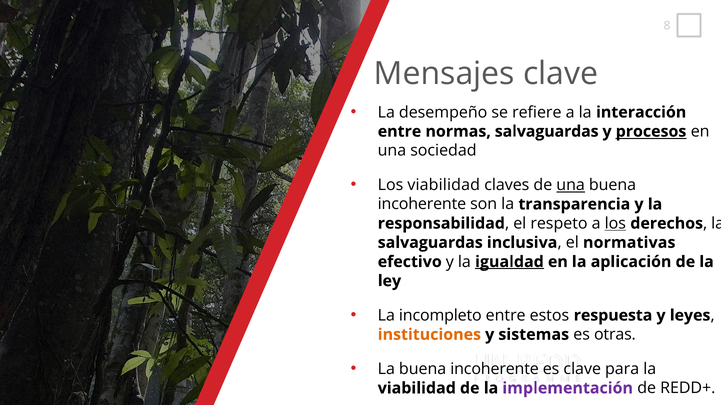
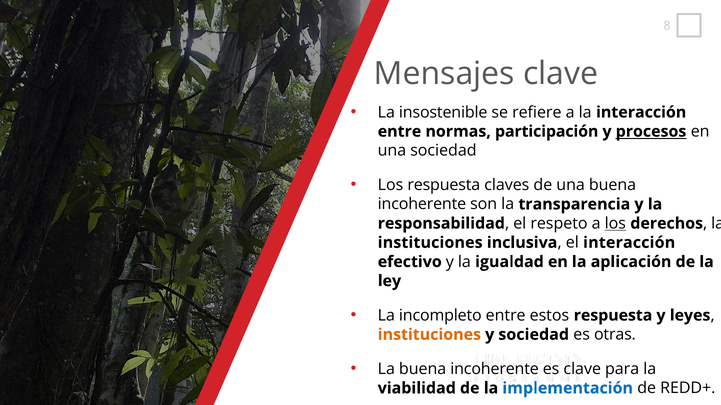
desempeño: desempeño -> insostenible (443, 112)
normas salvaguardas: salvaguardas -> participación (547, 132)
Los viabilidad: viabilidad -> respuesta (444, 185)
una underline: present -> none (571, 185)
salvaguardas: salvaguardas -> instituciones (430, 243)
el normativas: normativas -> interacción (629, 243)
igualdad underline: present -> none (509, 262)
y sistemas: sistemas -> sociedad (534, 335)
implementación colour: purple -> blue (568, 389)
